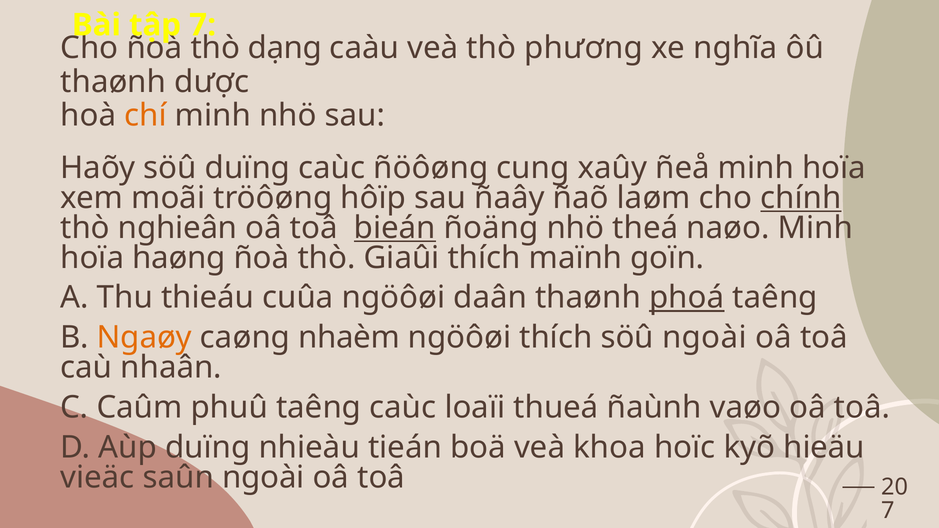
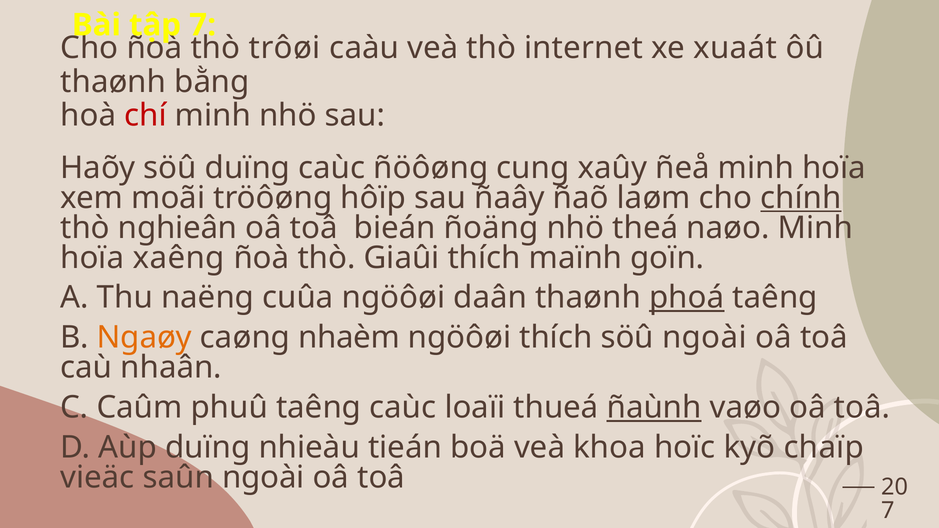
dạng: dạng -> trôøi (285, 48)
phương: phương -> internet (584, 48)
nghĩa: nghĩa -> xuaát (735, 48)
dược: dược -> bằng (212, 82)
chí colour: orange -> red (146, 116)
bieán underline: present -> none (395, 228)
haøng: haøng -> xaêng (179, 258)
thieáu: thieáu -> naëng (208, 298)
ñaùnh underline: none -> present (654, 408)
hieäu: hieäu -> chaïp (824, 447)
